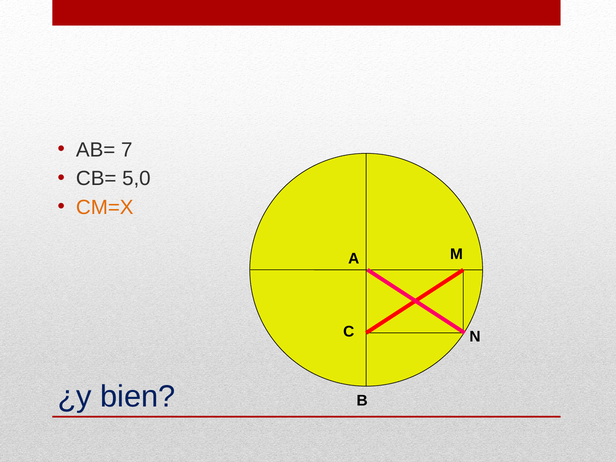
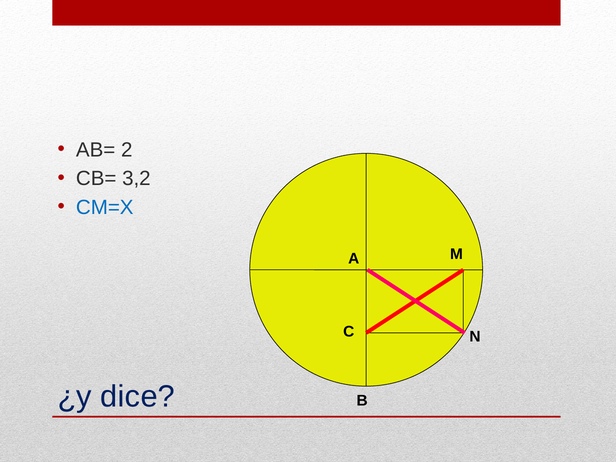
7: 7 -> 2 (127, 150)
5,0: 5,0 -> 3,2 (136, 179)
CM=X colour: orange -> blue (105, 207)
bien: bien -> dice (138, 396)
